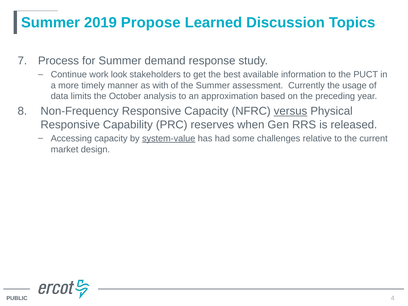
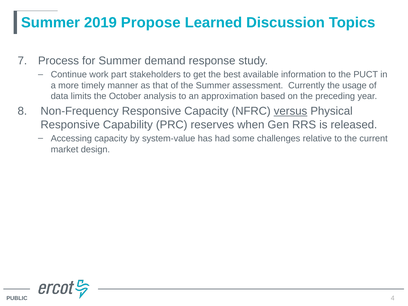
look: look -> part (119, 75)
with: with -> that (160, 85)
system-value underline: present -> none (169, 138)
